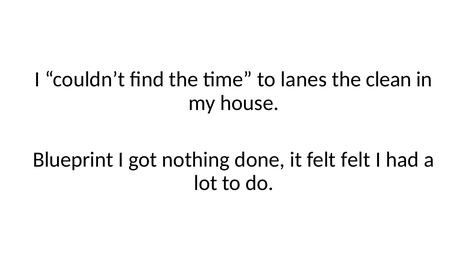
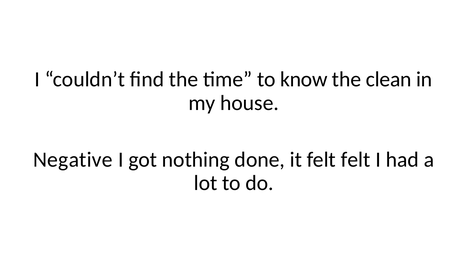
lanes: lanes -> know (304, 79)
Blueprint: Blueprint -> Negative (73, 159)
